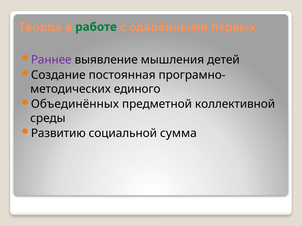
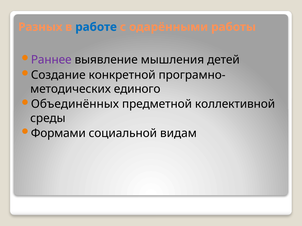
Творца: Творца -> Разных (40, 27)
работе colour: green -> blue (96, 27)
первых: первых -> работы (234, 27)
постоянная: постоянная -> конкретной (122, 75)
Развитию: Развитию -> Формами (58, 134)
сумма: сумма -> видам (178, 134)
